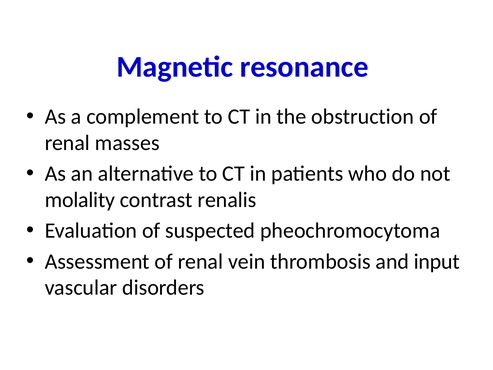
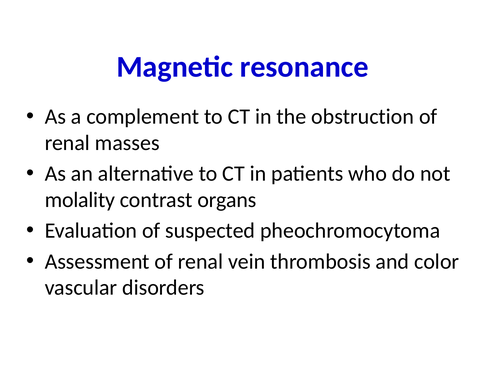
renalis: renalis -> organs (227, 200)
input: input -> color (437, 261)
